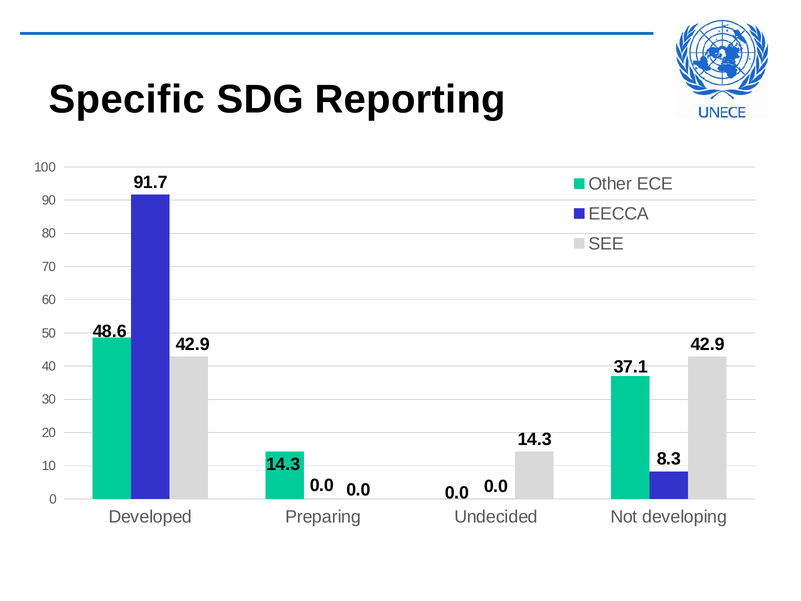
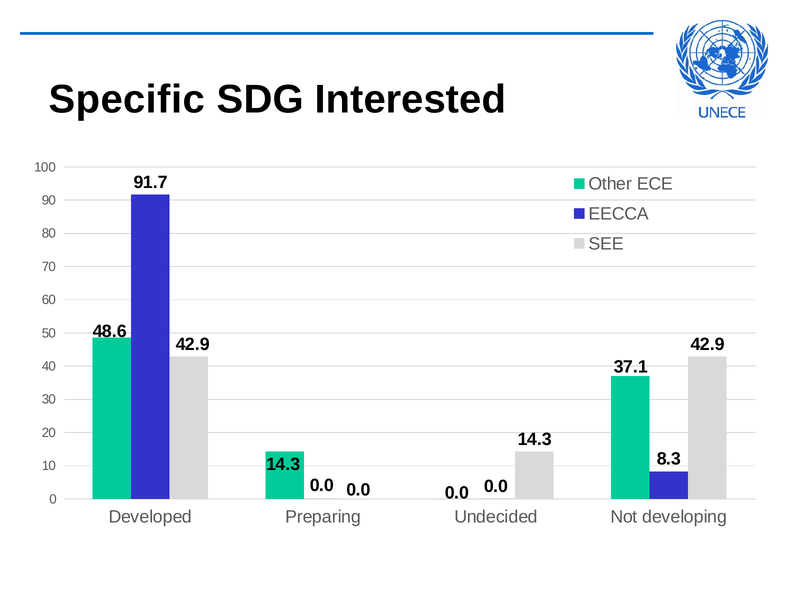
Reporting: Reporting -> Interested (410, 100)
